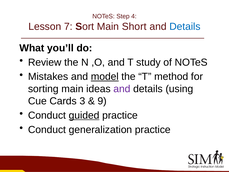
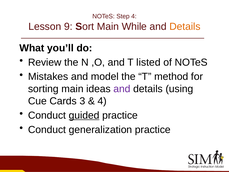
7: 7 -> 9 (68, 26)
Short: Short -> While (134, 26)
Details colour: blue -> orange (185, 26)
study: study -> listed (148, 62)
model underline: present -> none (105, 77)
9: 9 -> 4 (102, 101)
